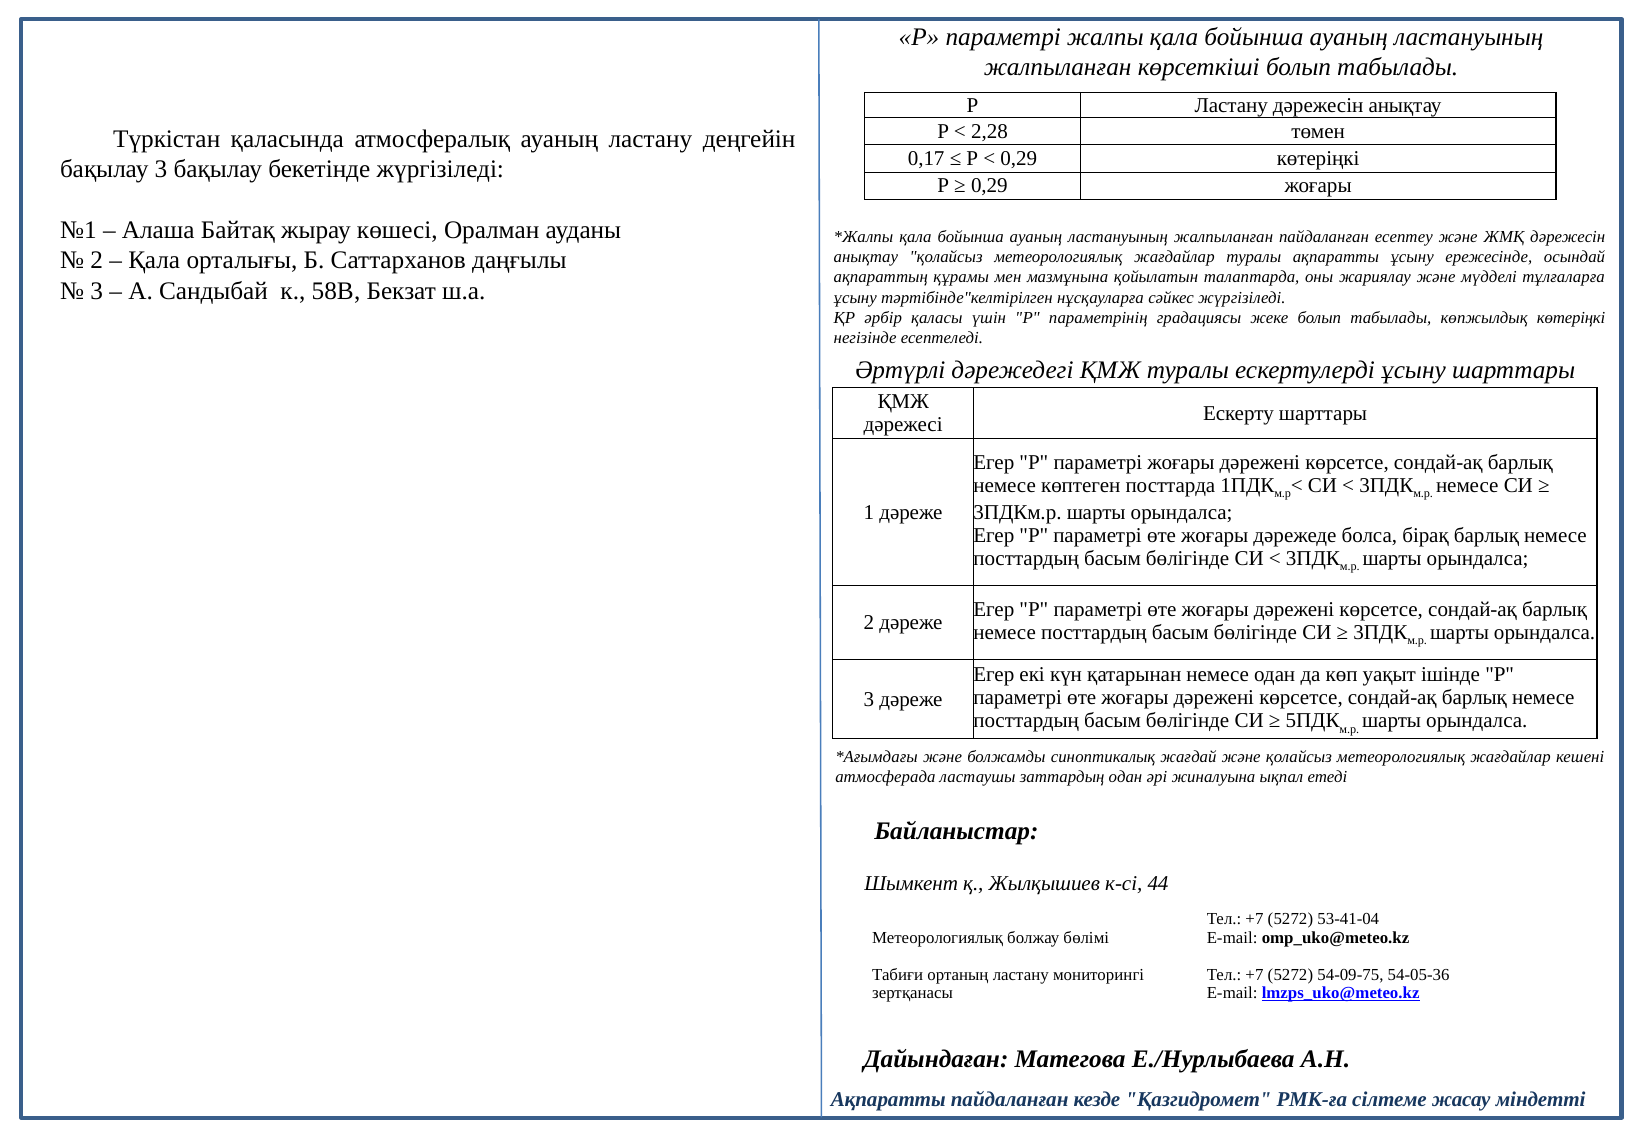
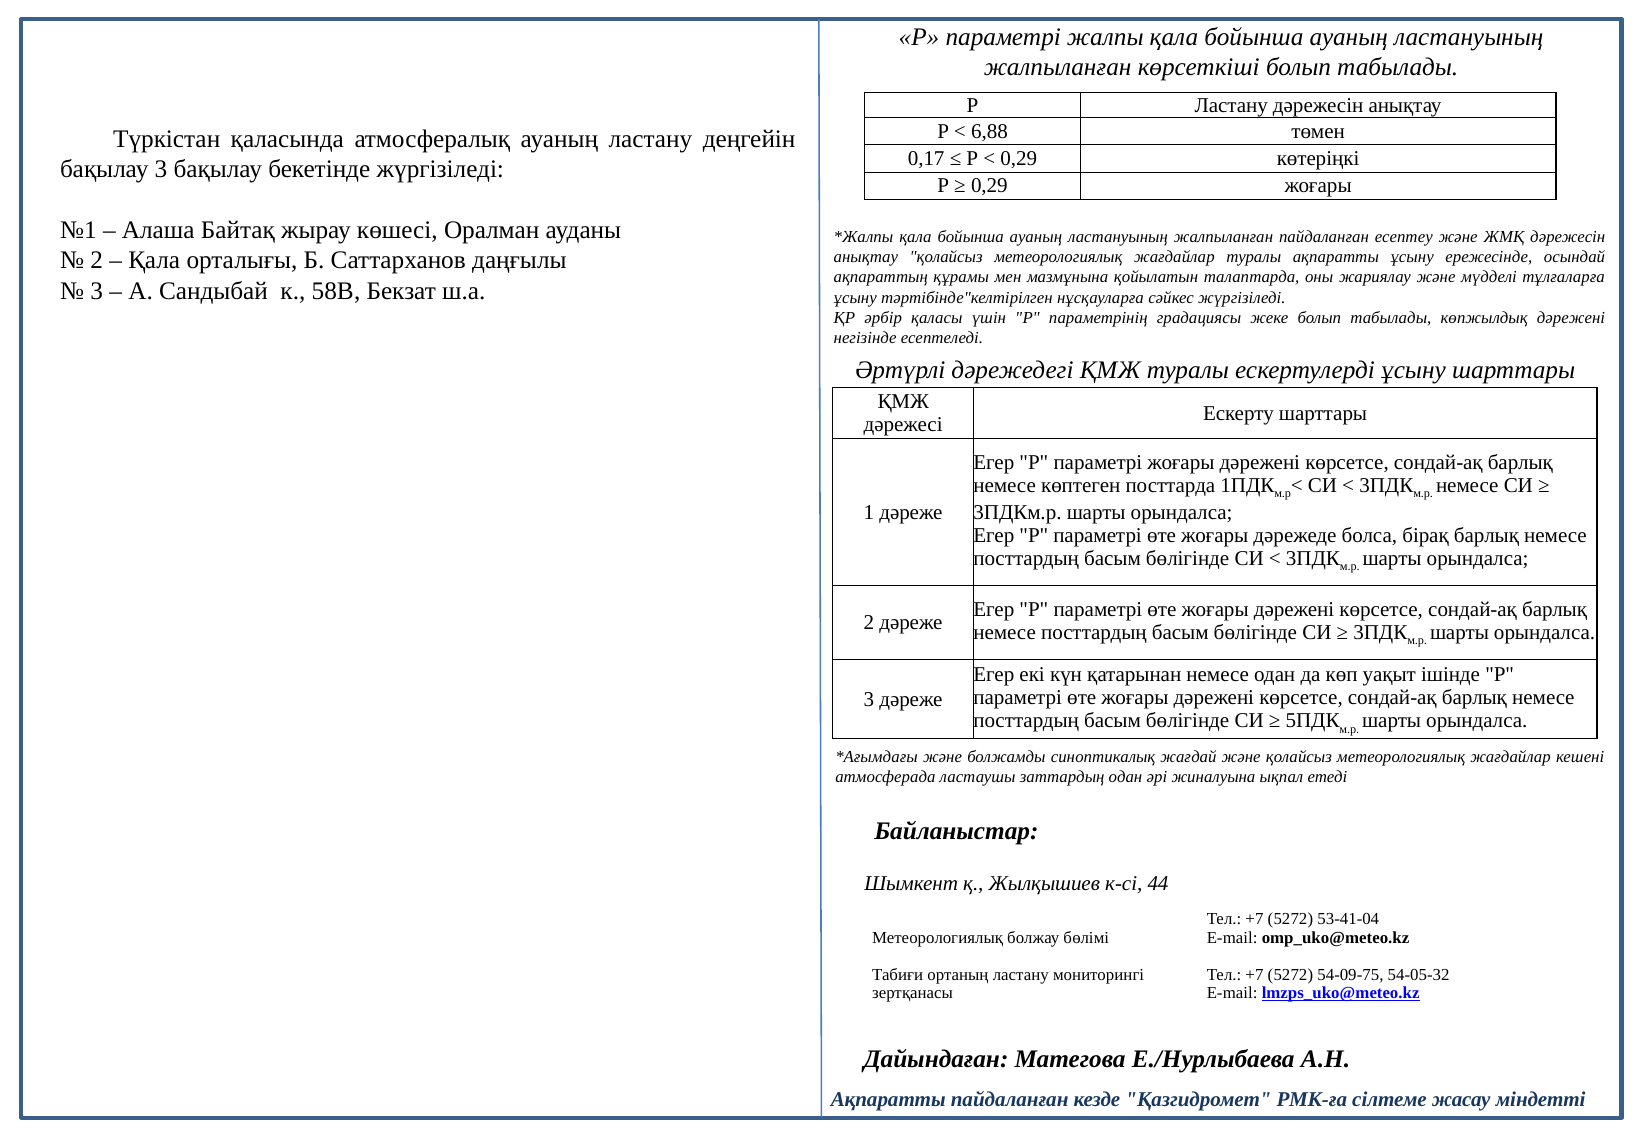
2,28: 2,28 -> 6,88 (990, 131)
көпжылдық көтеріңкі: көтеріңкі -> дәрежені (1571, 318)
54-05-36: 54-05-36 -> 54-05-32 (1419, 975)
